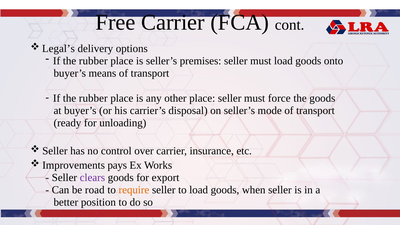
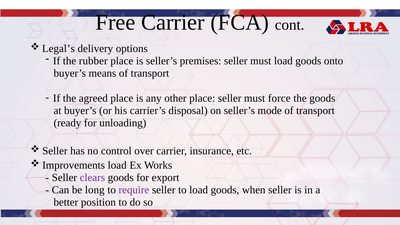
rubber: rubber -> agreed (93, 98)
Improvements pays: pays -> load (117, 165)
road: road -> long (95, 190)
require colour: orange -> purple (134, 190)
